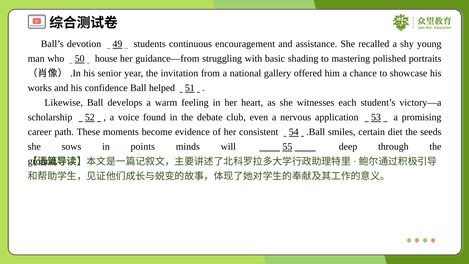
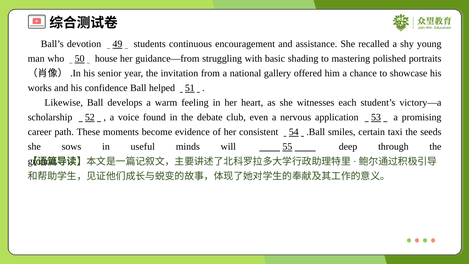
diet: diet -> taxi (395, 132)
points: points -> useful (143, 147)
